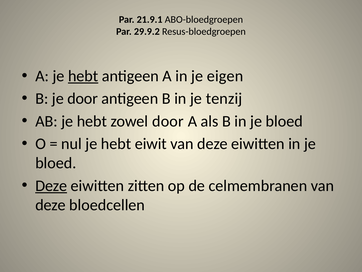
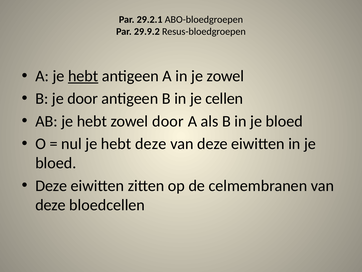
21.9.1: 21.9.1 -> 29.2.1 (150, 20)
je eigen: eigen -> zowel (225, 76)
tenzij: tenzij -> cellen (224, 98)
hebt eiwit: eiwit -> deze (151, 144)
Deze underline: present -> none (51, 185)
